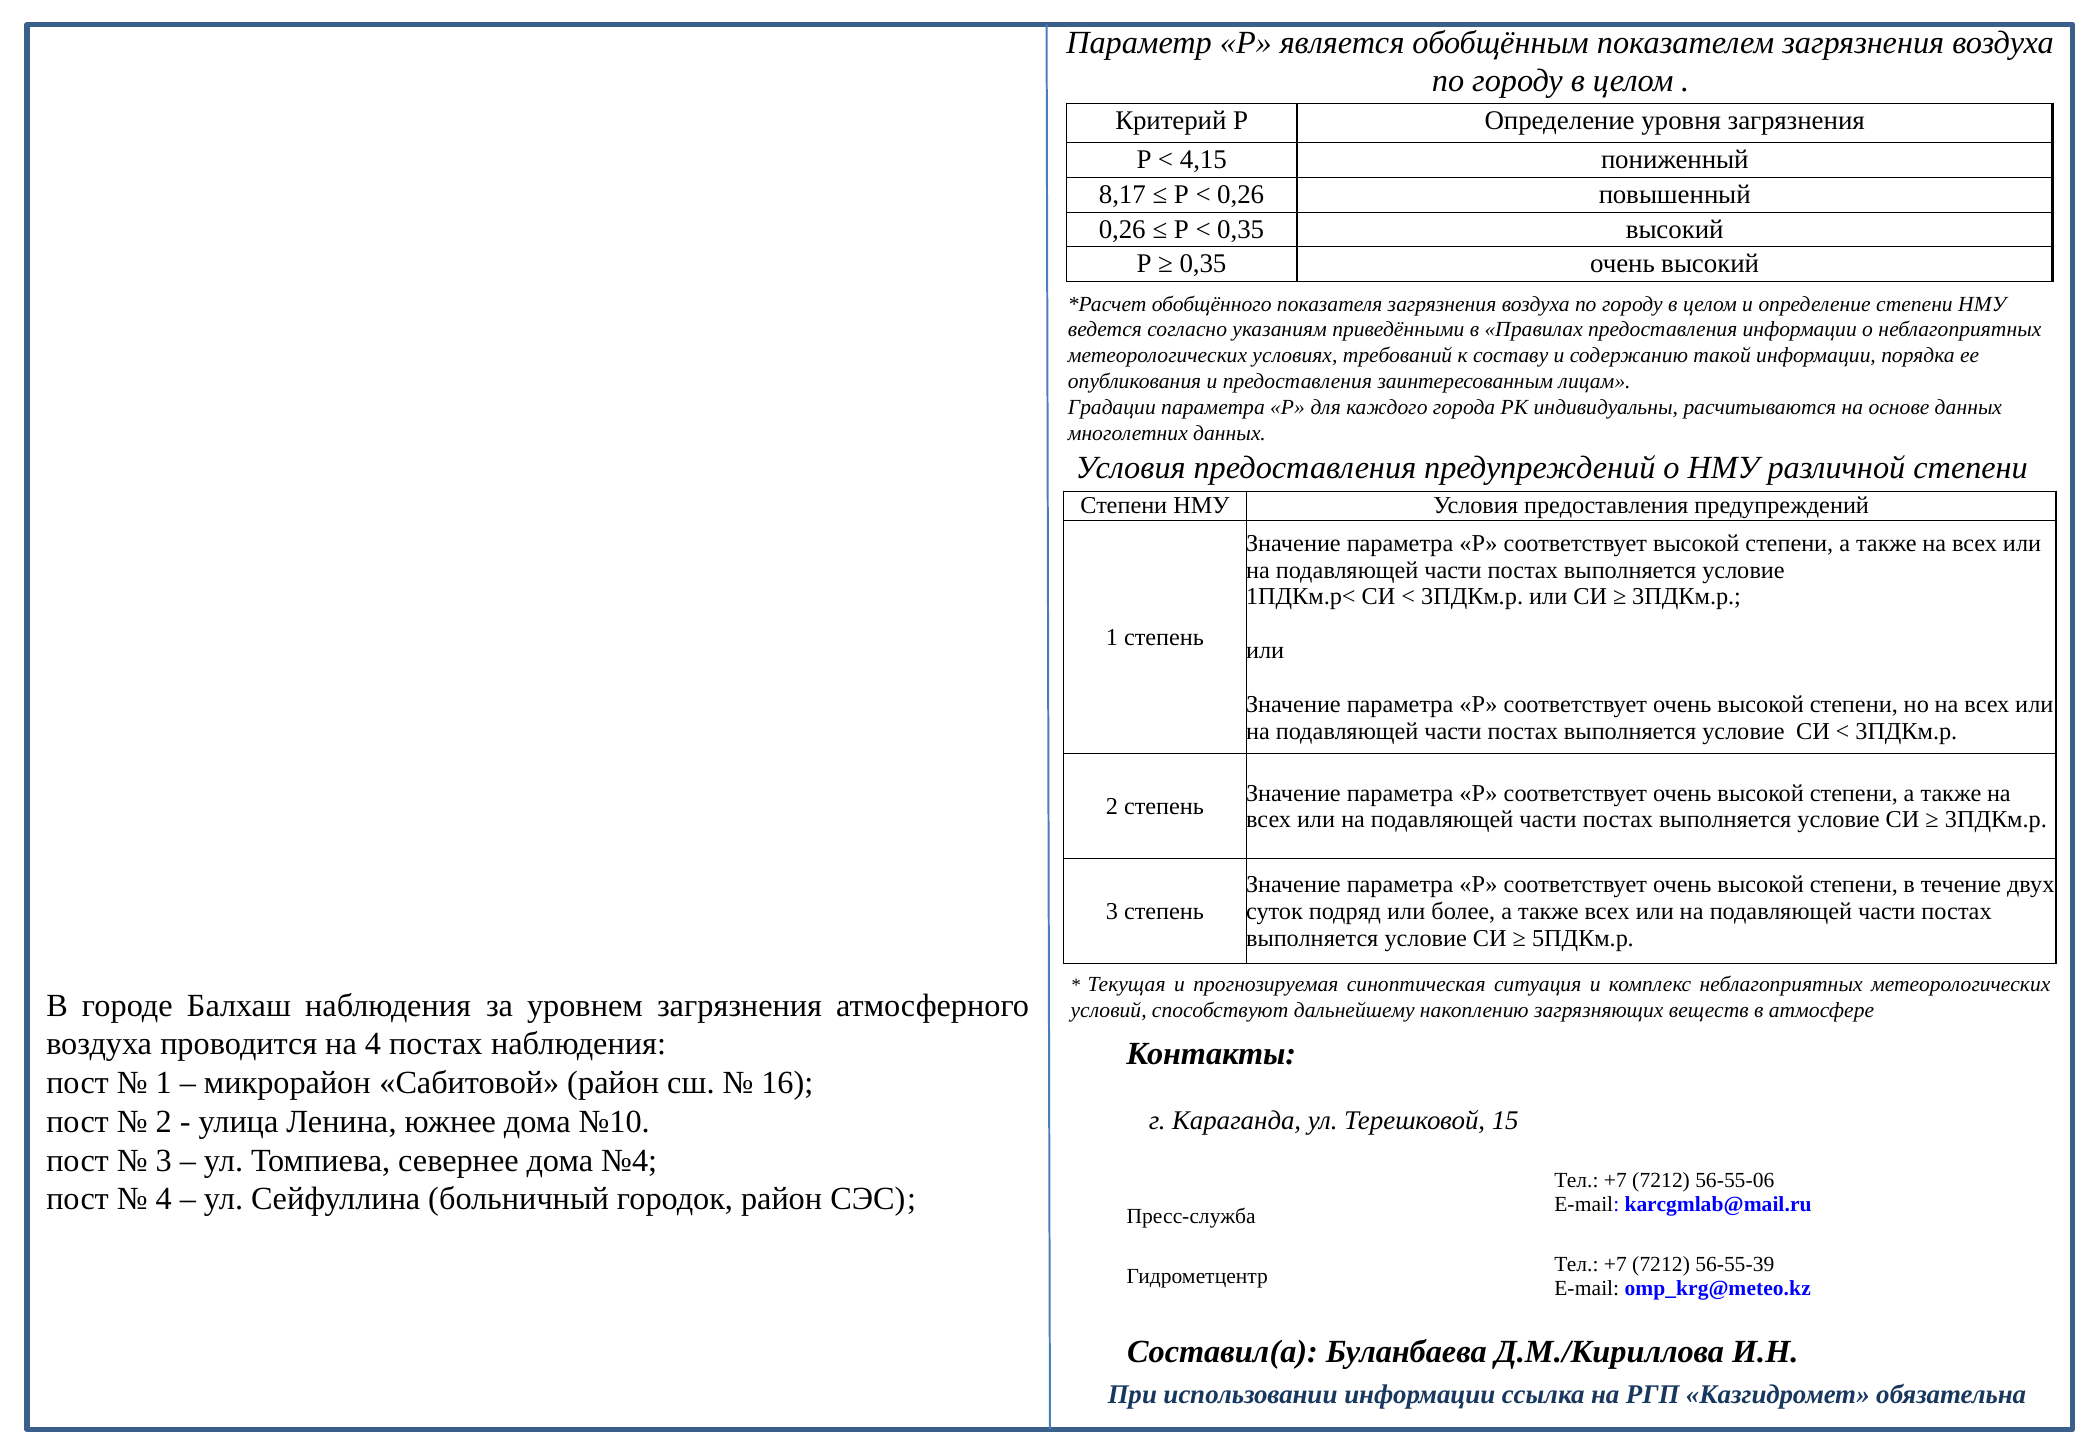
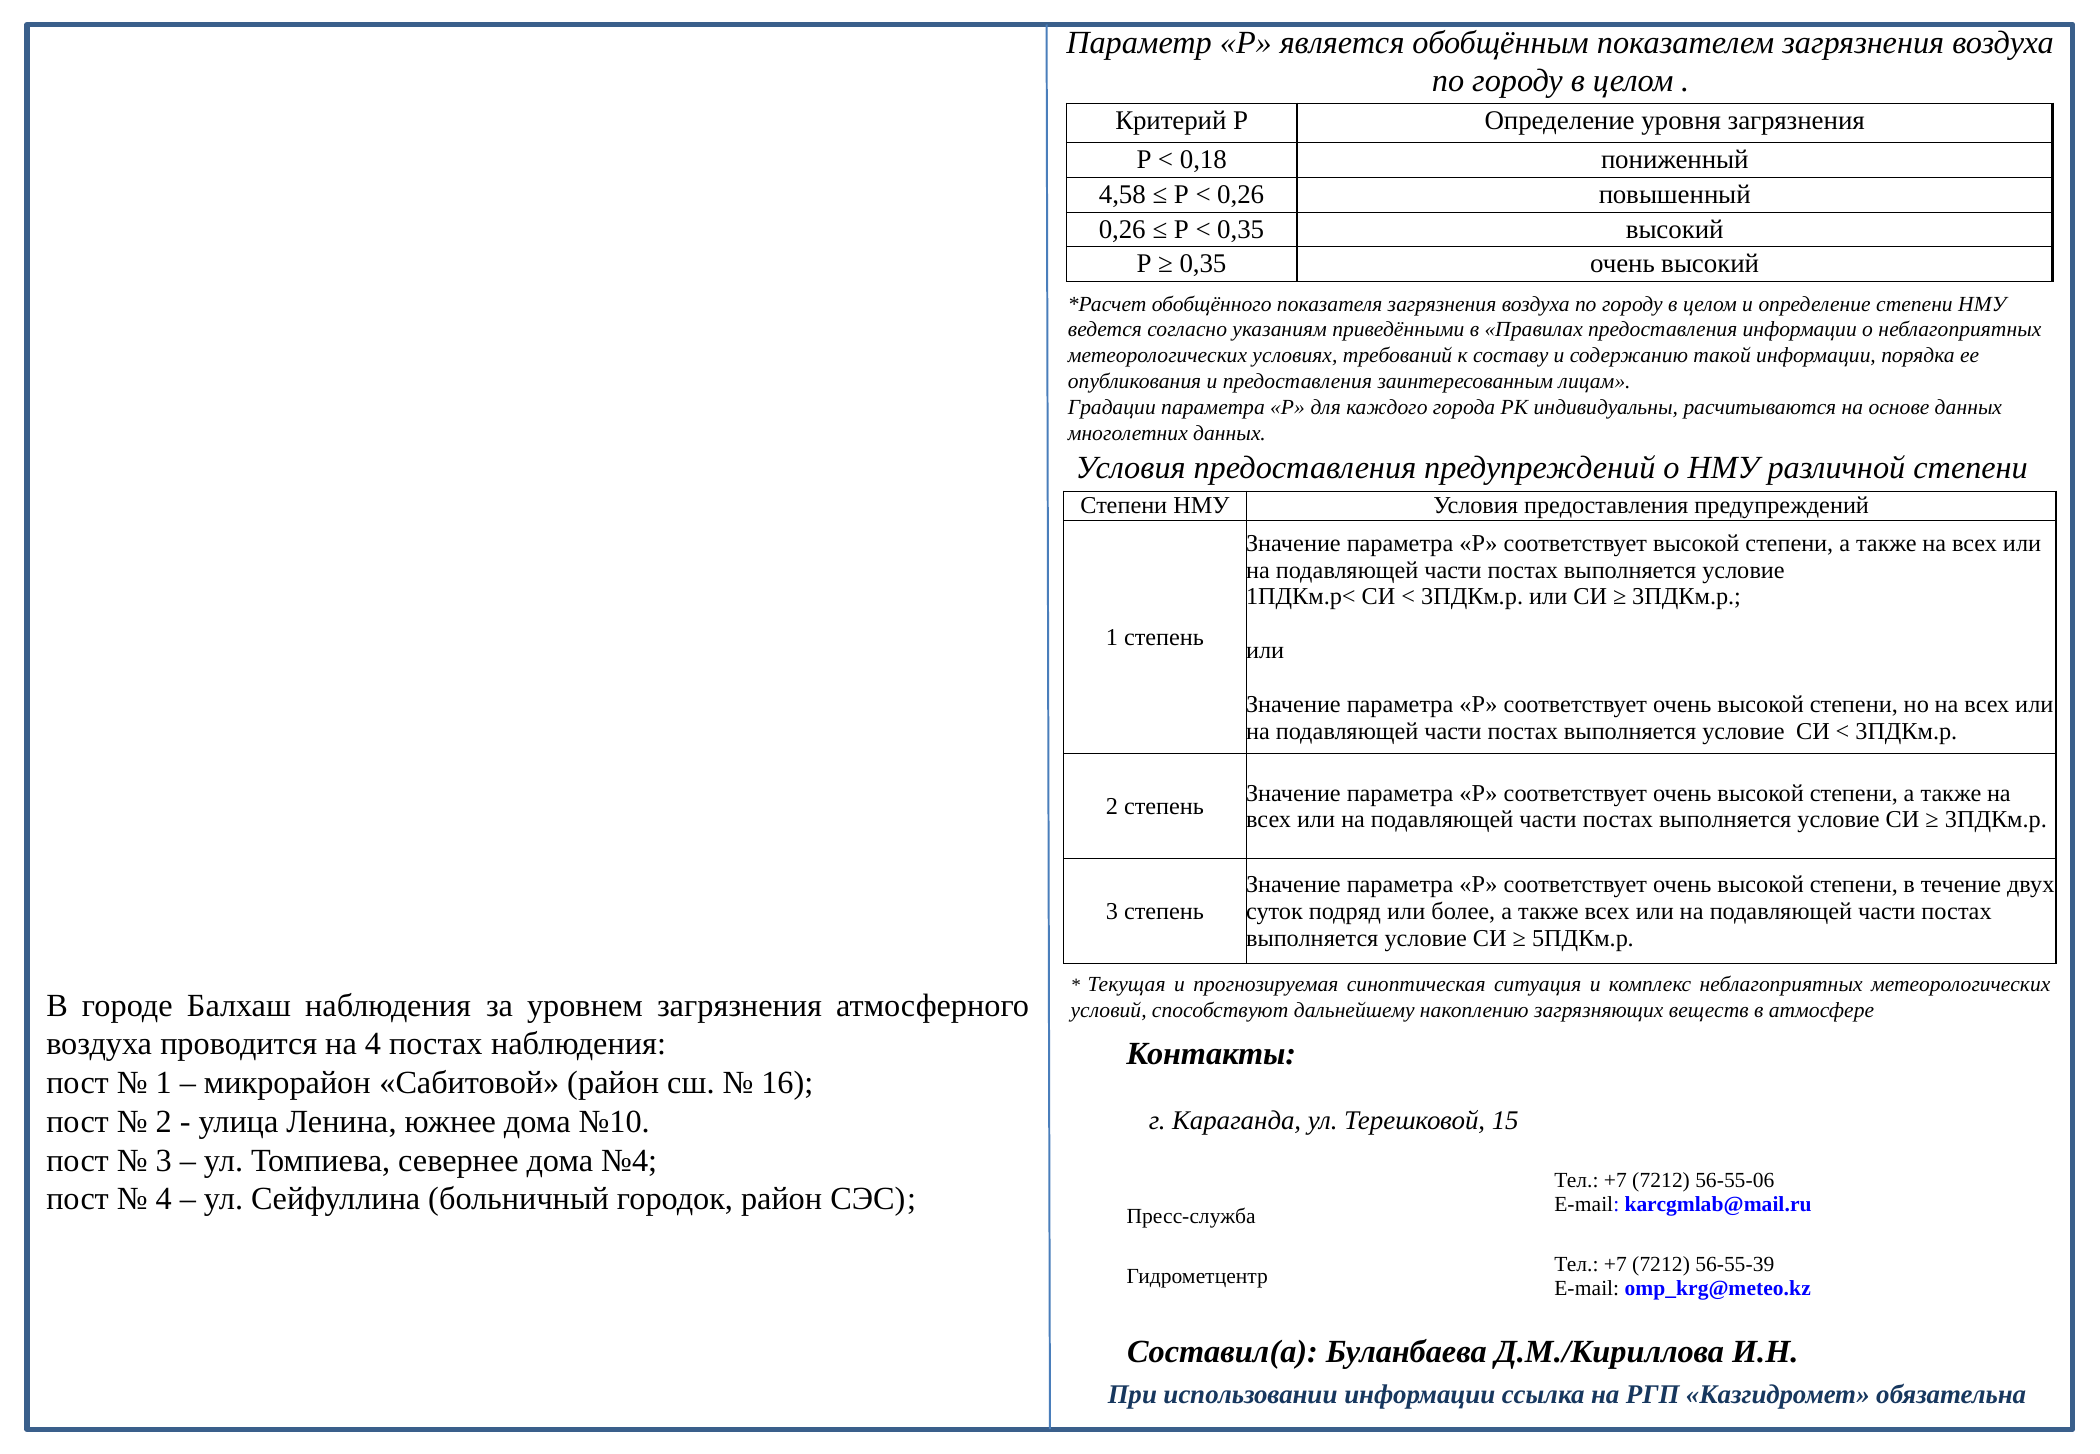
4,15: 4,15 -> 0,18 (1203, 160)
8,17: 8,17 -> 4,58 (1122, 195)
